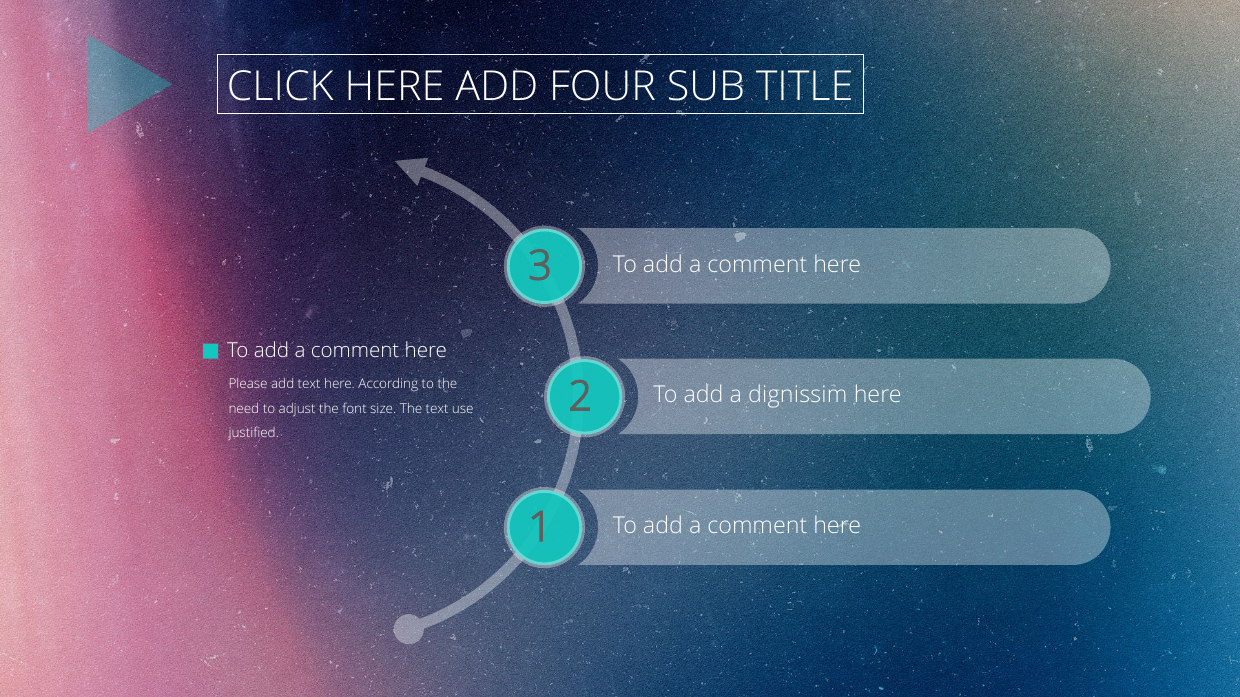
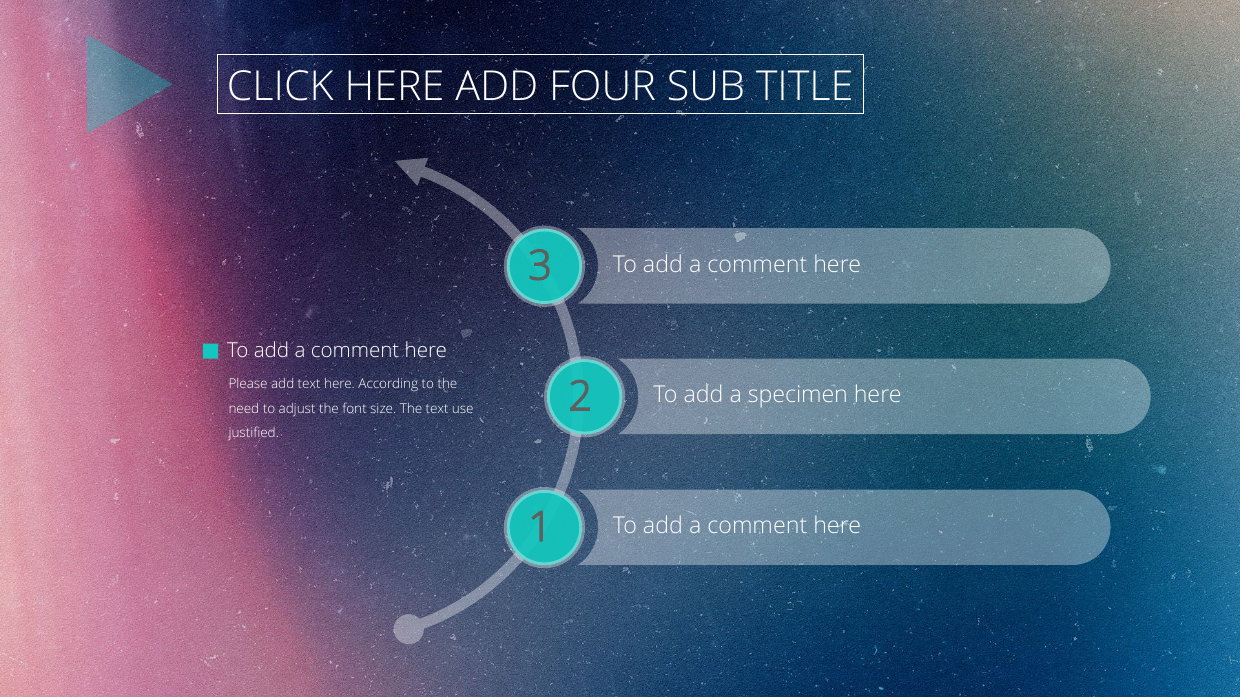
dignissim: dignissim -> specimen (798, 395)
